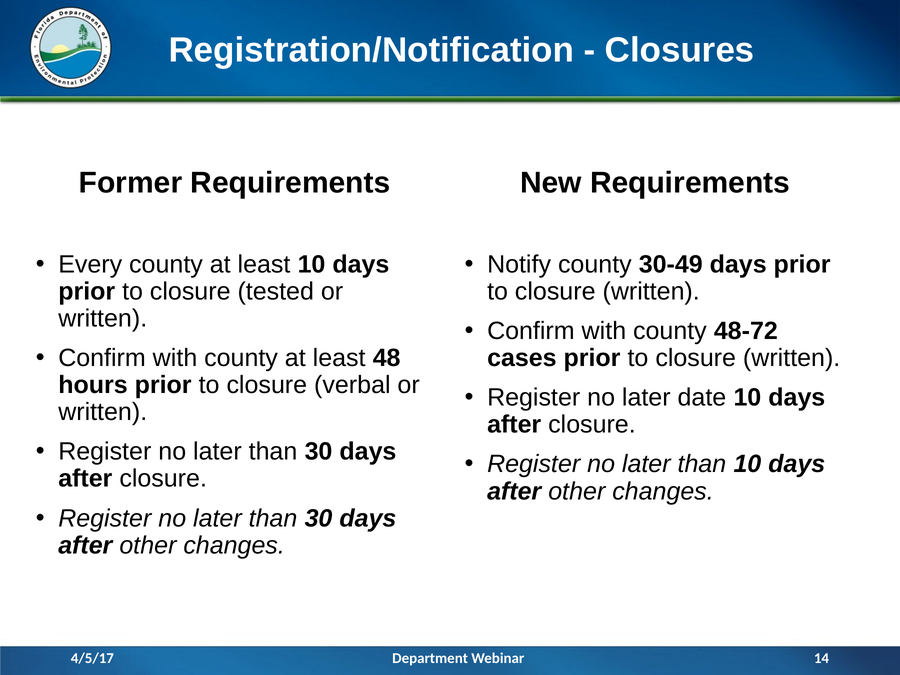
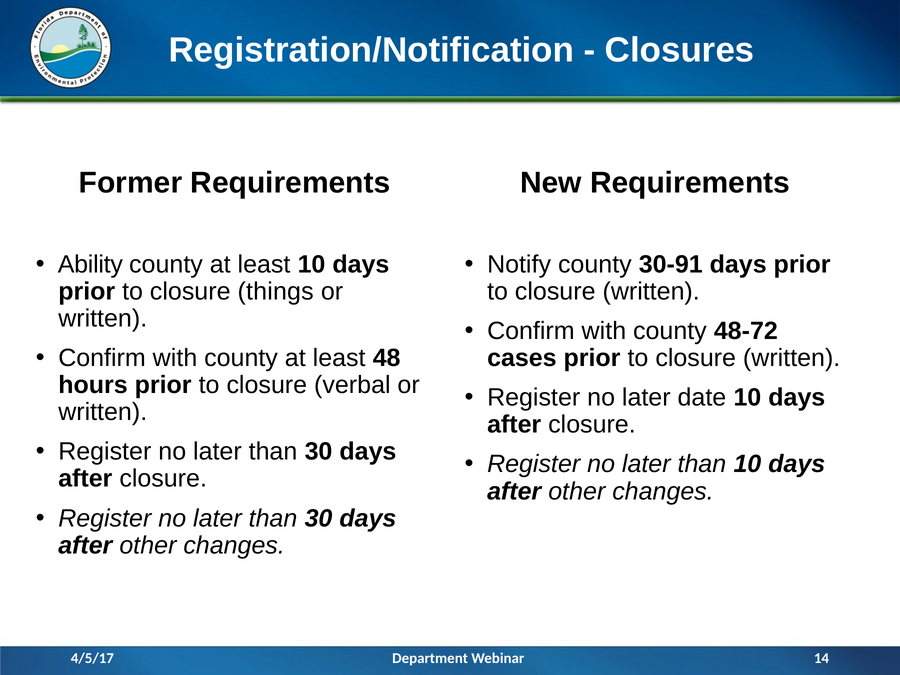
Every: Every -> Ability (90, 264)
30-49: 30-49 -> 30-91 (671, 264)
tested: tested -> things (276, 292)
